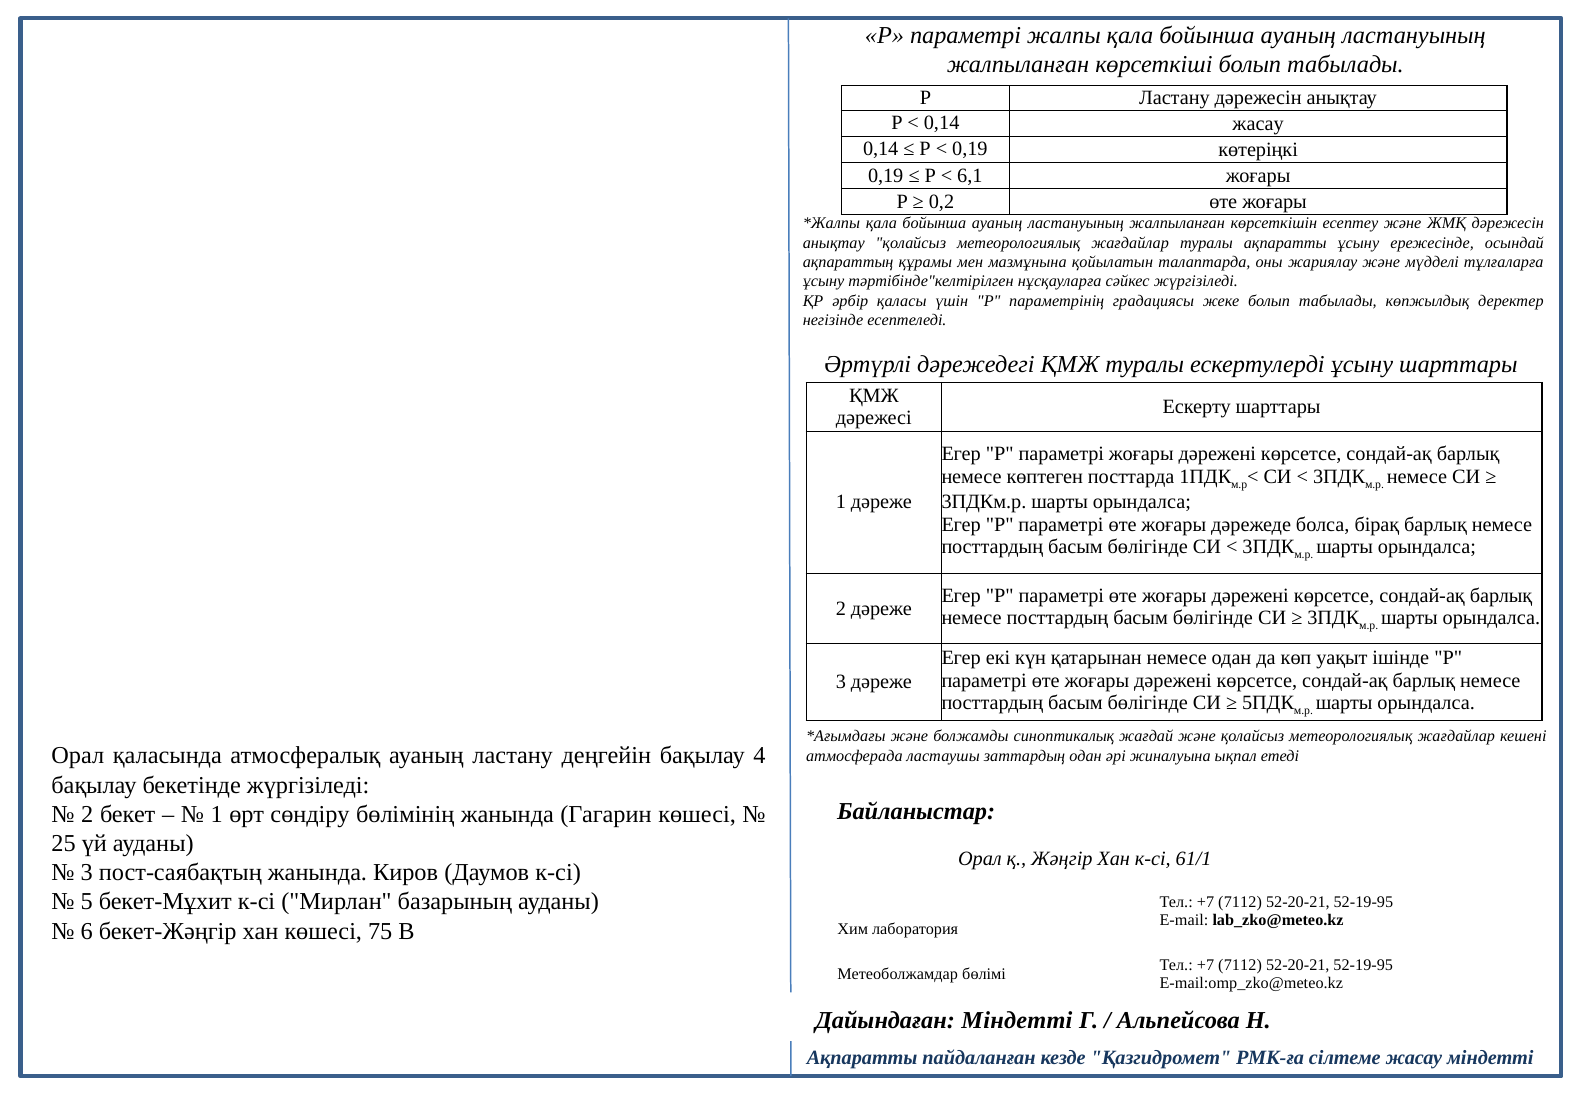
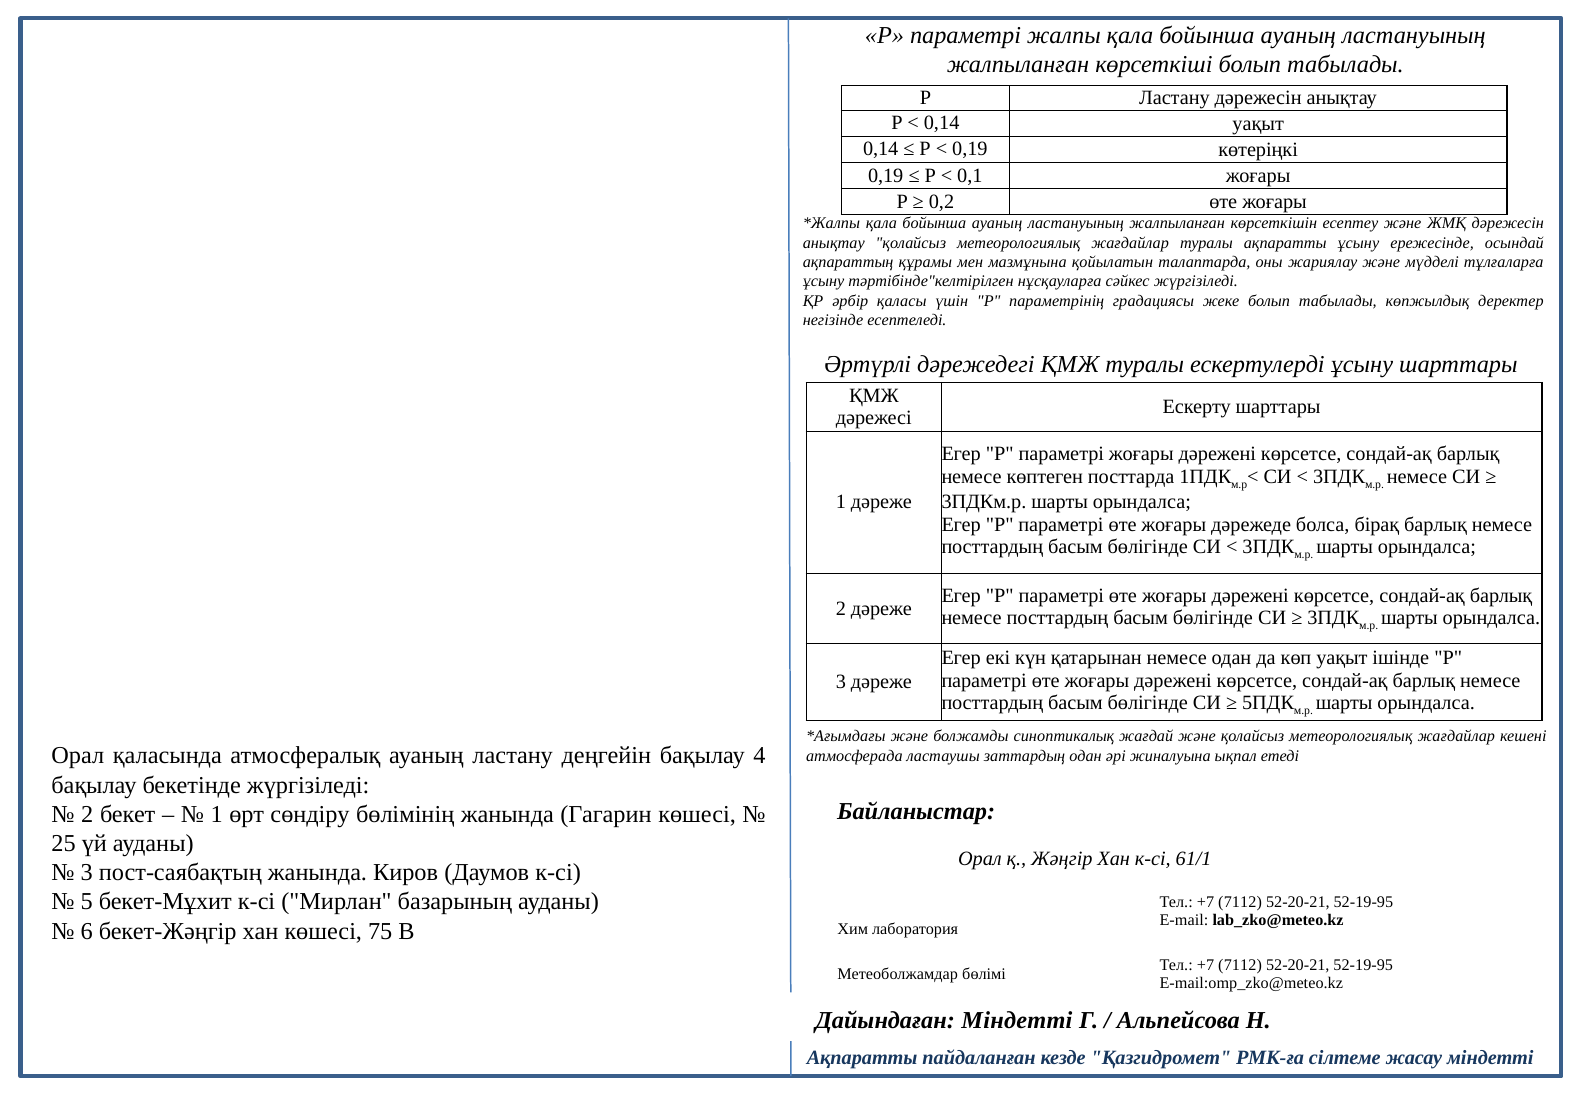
0,14 жасау: жасау -> уақыт (1258, 123)
6,1: 6,1 -> 0,1 (970, 175)
